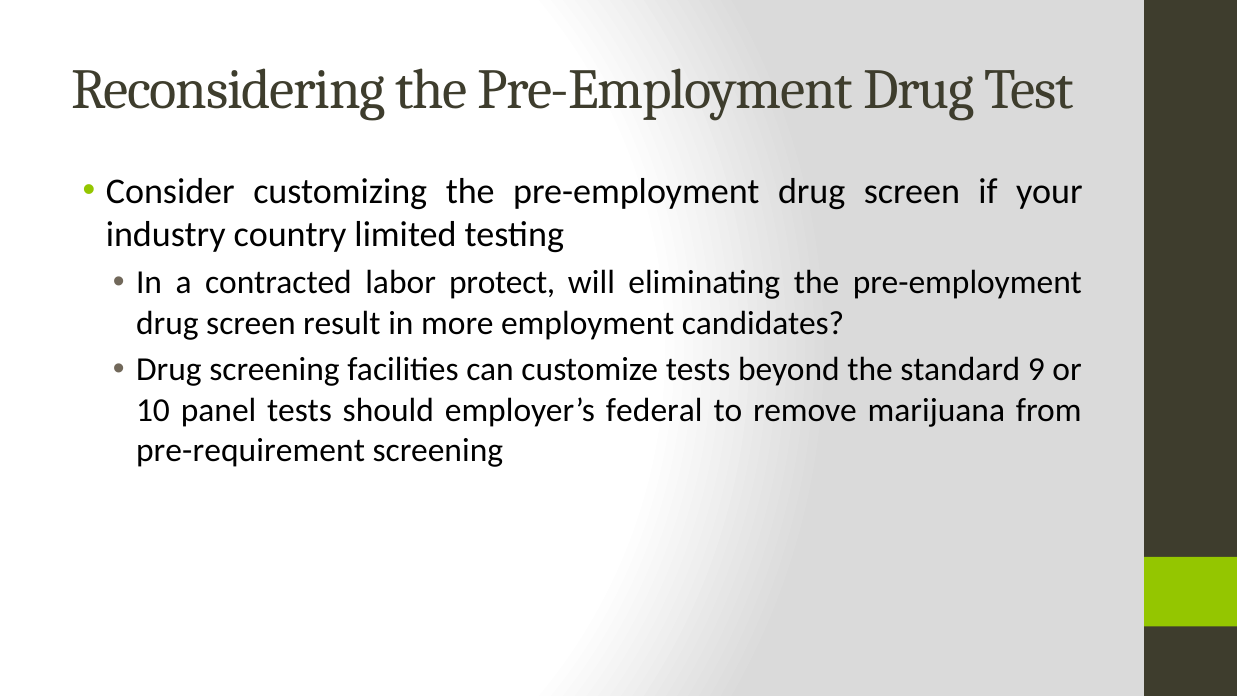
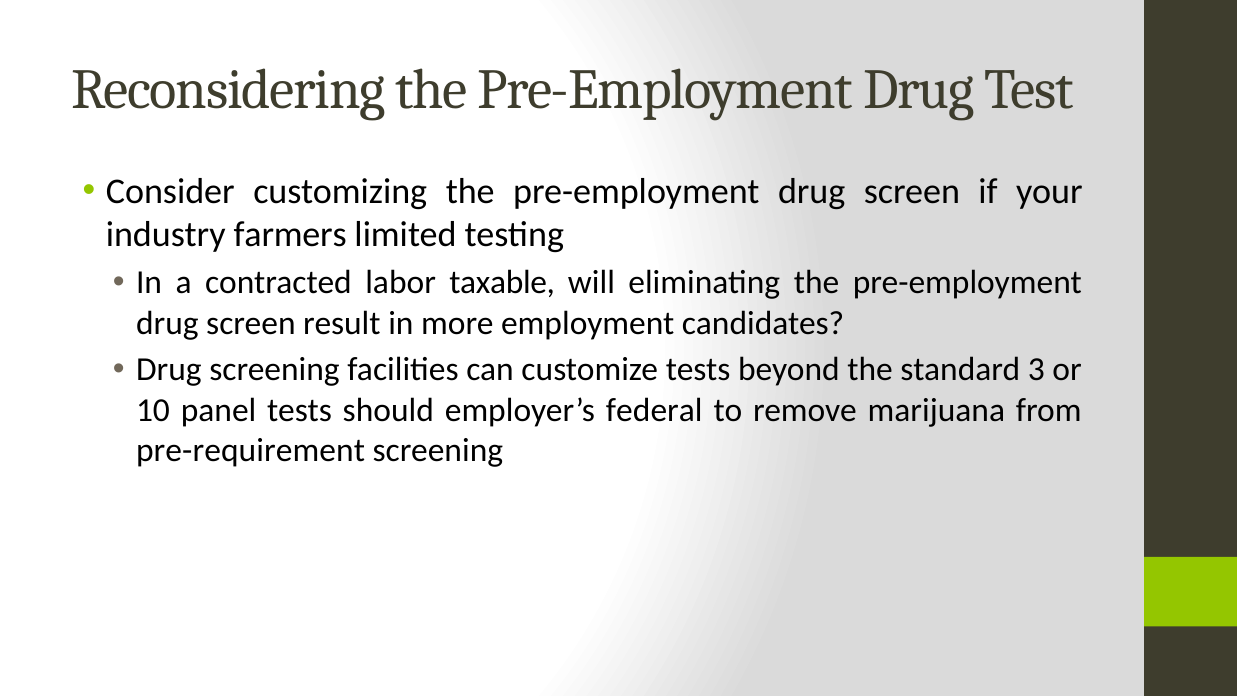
country: country -> farmers (290, 234)
protect: protect -> taxable (502, 283)
9: 9 -> 3 (1036, 370)
